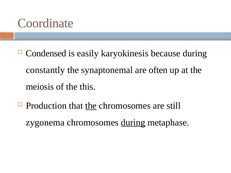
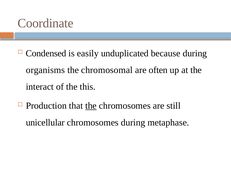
karyokinesis: karyokinesis -> unduplicated (125, 53)
constantly: constantly -> organisms (45, 70)
synaptonemal: synaptonemal -> chromosomal (107, 70)
meiosis: meiosis -> interact (40, 87)
zygonema: zygonema -> unicellular (45, 123)
during underline: present -> none (133, 123)
